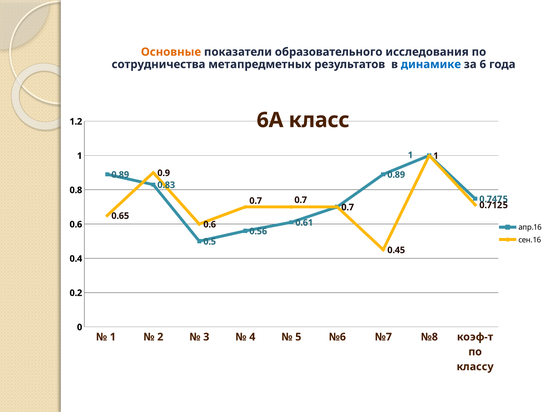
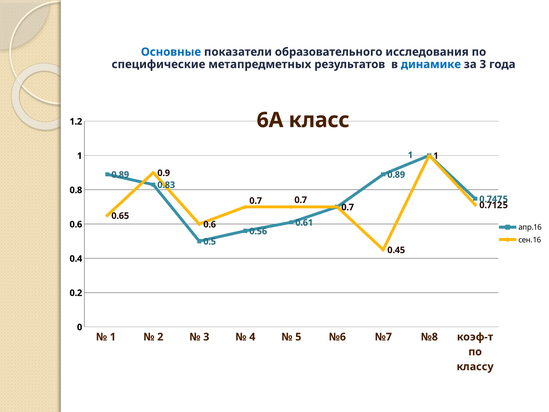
Основные colour: orange -> blue (171, 52)
сотрудничества: сотрудничества -> специфические (158, 64)
за 6: 6 -> 3 (483, 64)
